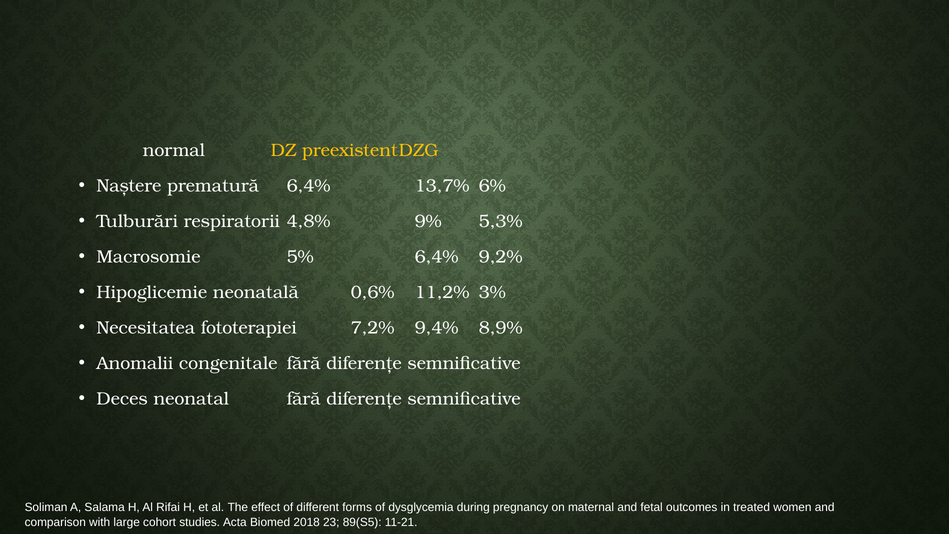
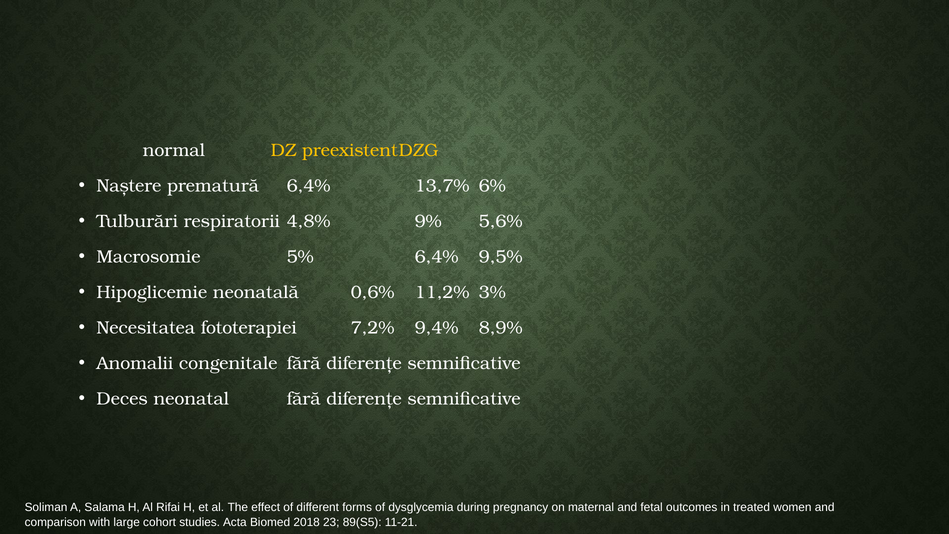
5,3%: 5,3% -> 5,6% (501, 221)
9,2%: 9,2% -> 9,5% (501, 257)
